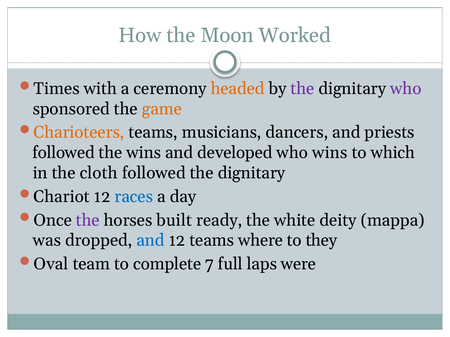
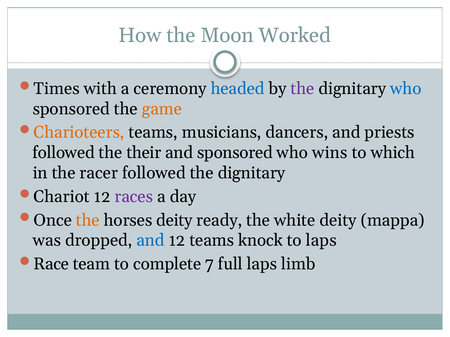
headed colour: orange -> blue (238, 89)
who colour: purple -> blue (406, 89)
the wins: wins -> their (144, 153)
and developed: developed -> sponsored (235, 153)
cloth: cloth -> racer (99, 173)
races colour: blue -> purple (134, 197)
the colour: purple -> orange (88, 220)
horses built: built -> deity (174, 220)
where: where -> knock (260, 241)
to they: they -> laps (321, 241)
Oval: Oval -> Race (51, 264)
were: were -> limb (298, 264)
